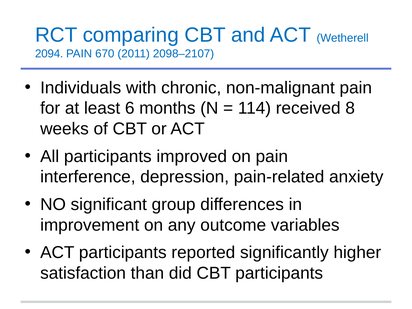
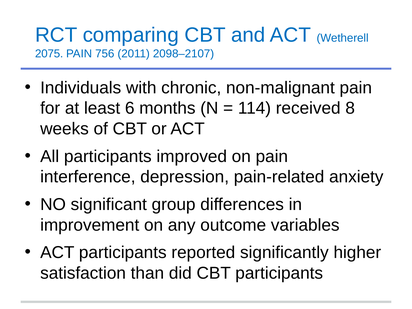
2094: 2094 -> 2075 (49, 54)
670: 670 -> 756 (105, 54)
